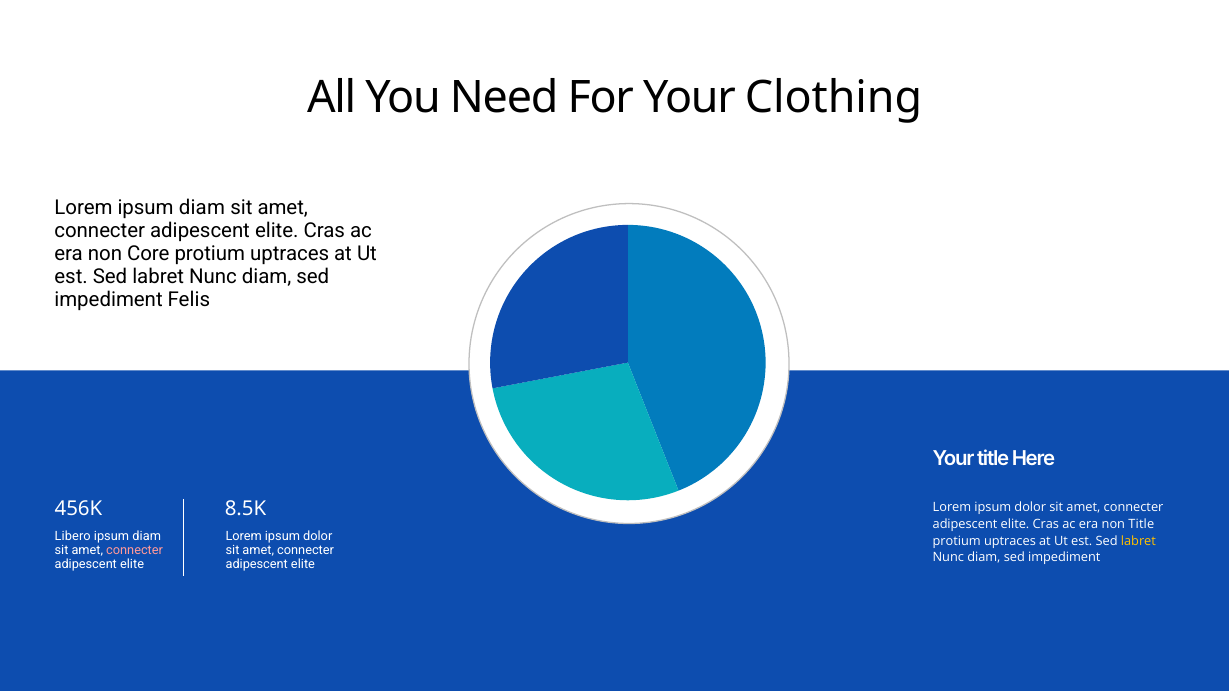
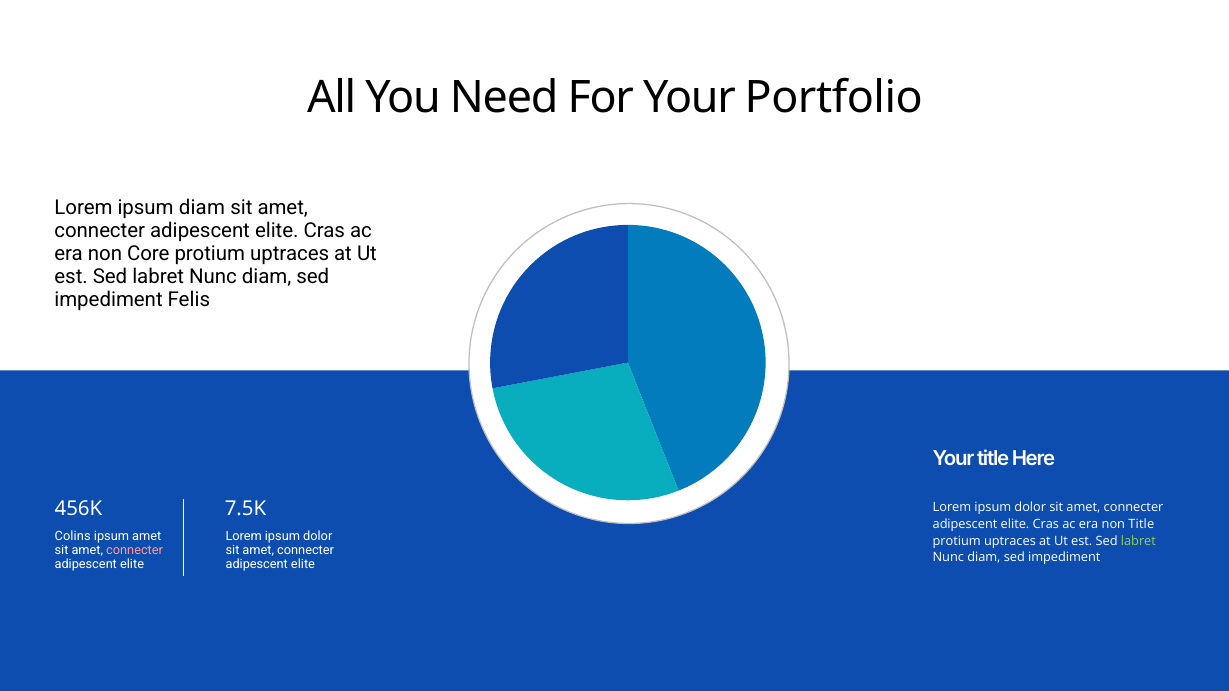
Clothing: Clothing -> Portfolio (834, 97)
8.5K: 8.5K -> 7.5K (245, 509)
Libero: Libero -> Colins (73, 536)
diam: diam -> amet (147, 536)
labret colour: yellow -> light green (1138, 541)
